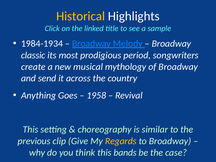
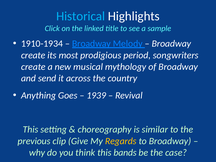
Historical colour: yellow -> light blue (81, 16)
1984-1934: 1984-1934 -> 1910-1934 (42, 44)
classic: classic -> create (33, 55)
1958: 1958 -> 1939 (96, 95)
